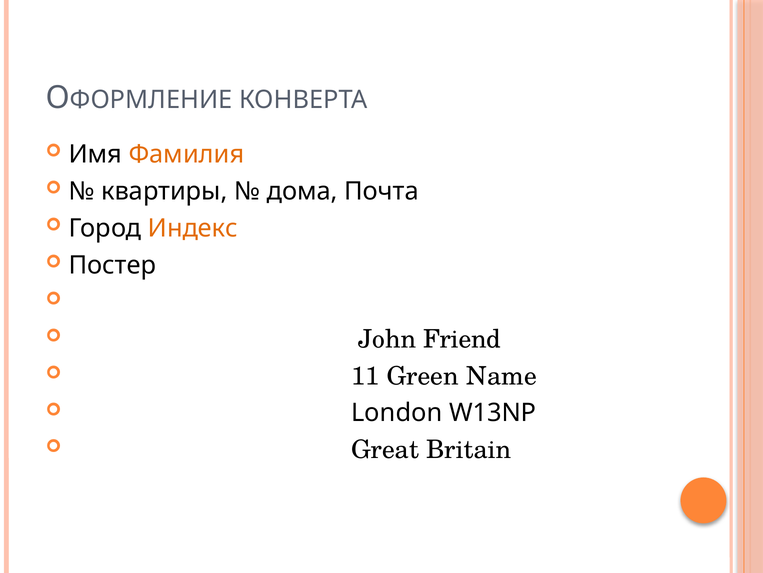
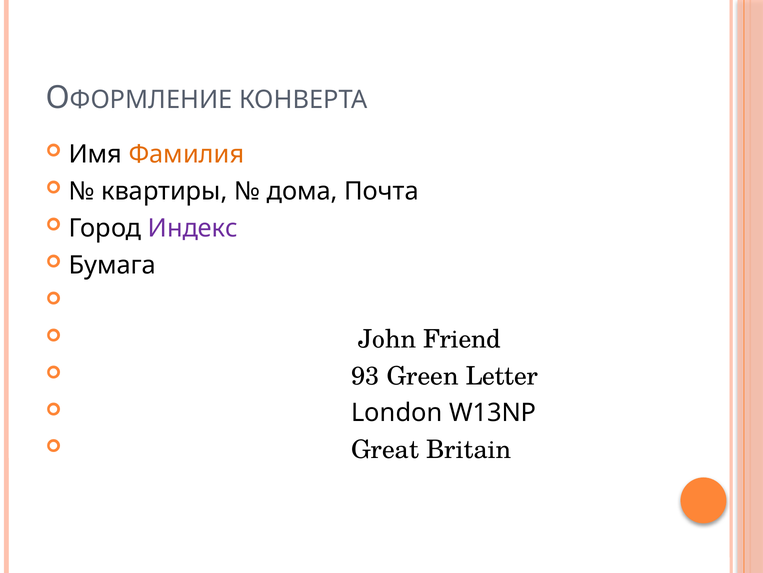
Индекс colour: orange -> purple (193, 228)
Постер: Постер -> Бумага (112, 265)
11: 11 -> 93 (365, 376)
Name: Name -> Letter (502, 376)
